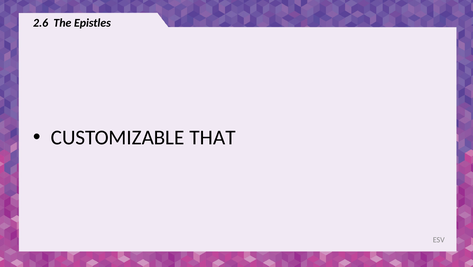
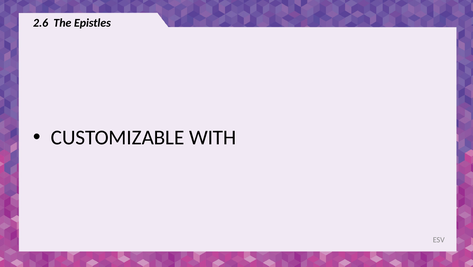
THAT: THAT -> WITH (213, 138)
